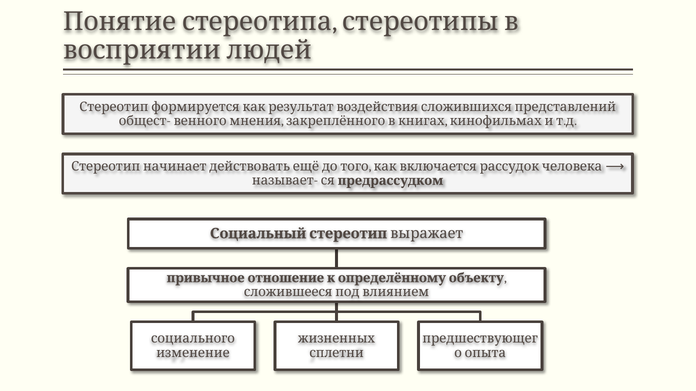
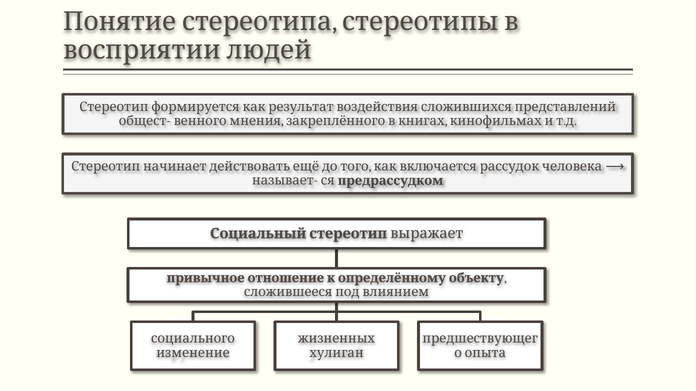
сплетни: сплетни -> хулиган (337, 353)
